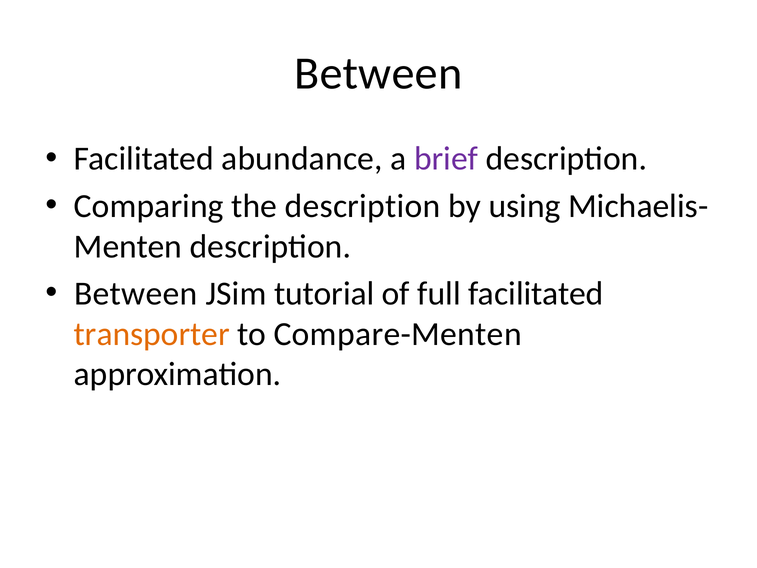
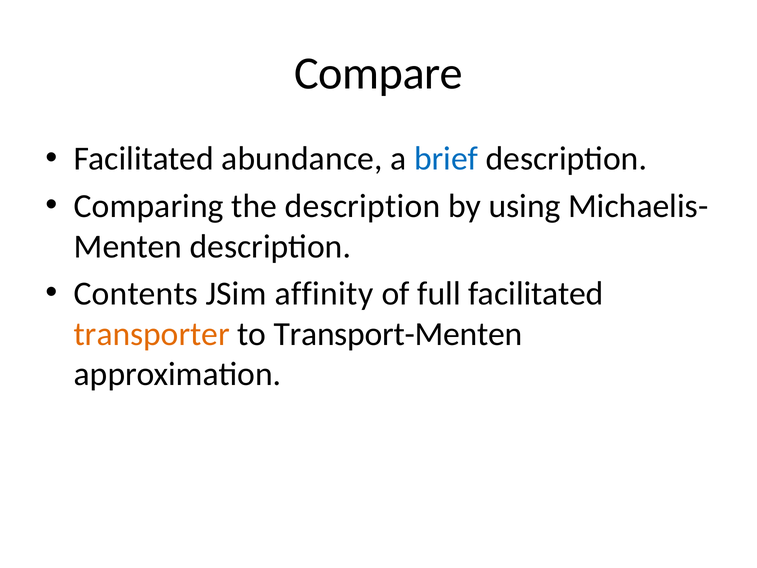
Between: Between -> Compare (379, 73)
brief colour: purple -> blue (446, 159)
Between: Between -> Contents (136, 293)
tutorial: tutorial -> affinity (324, 293)
Compare-Menten: Compare-Menten -> Transport-Menten (398, 334)
